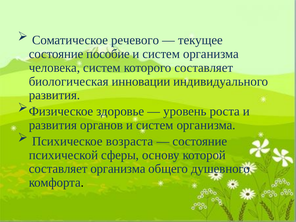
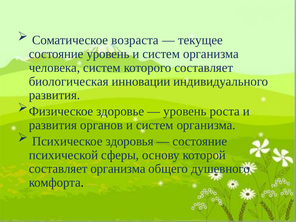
речевого: речевого -> возраста (135, 40)
состояние пособие: пособие -> уровень (108, 54)
возраста: возраста -> здоровья (130, 141)
